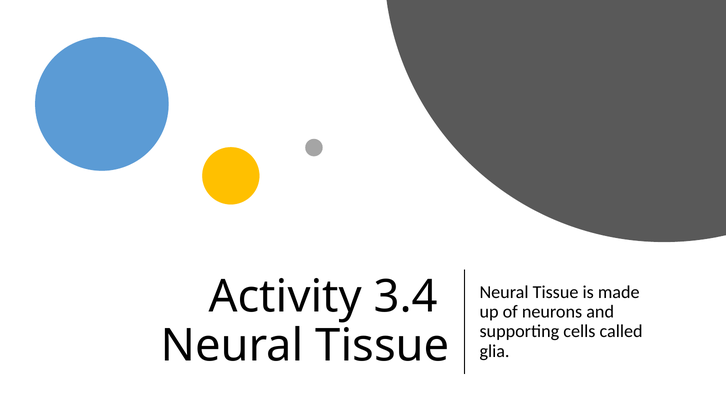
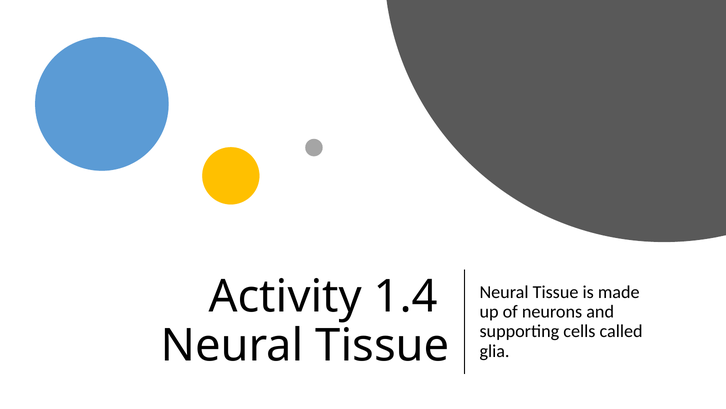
3.4: 3.4 -> 1.4 (406, 296)
